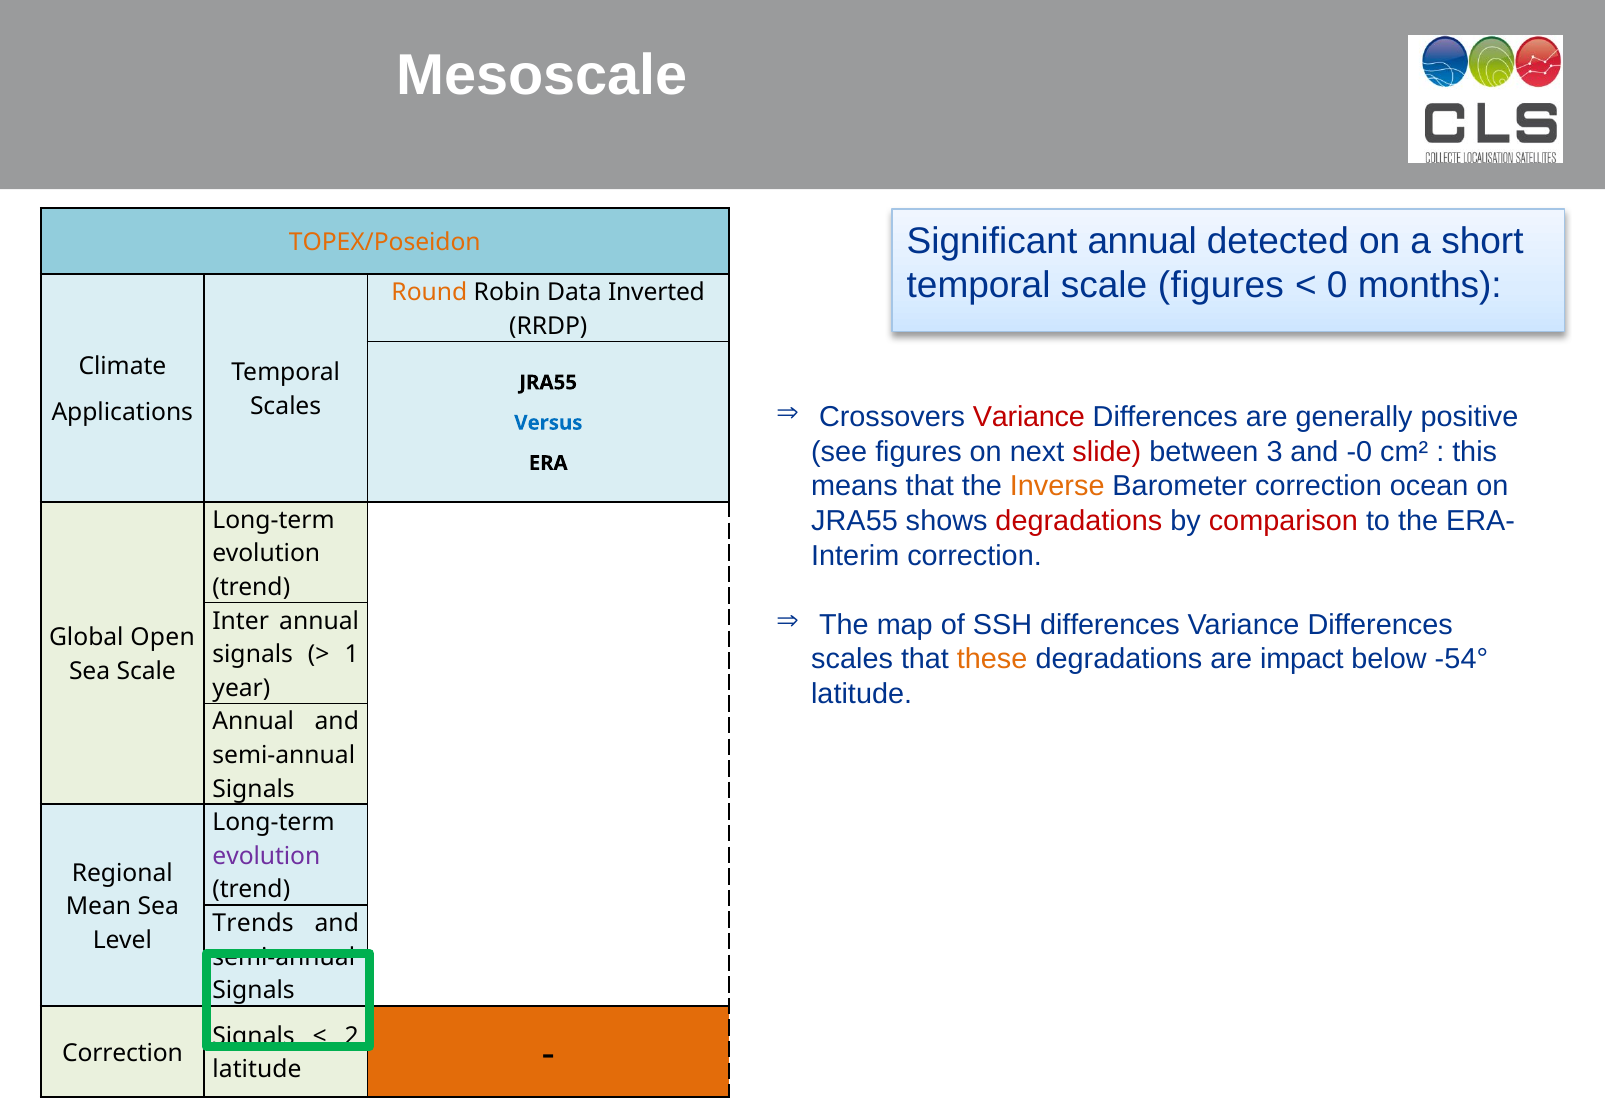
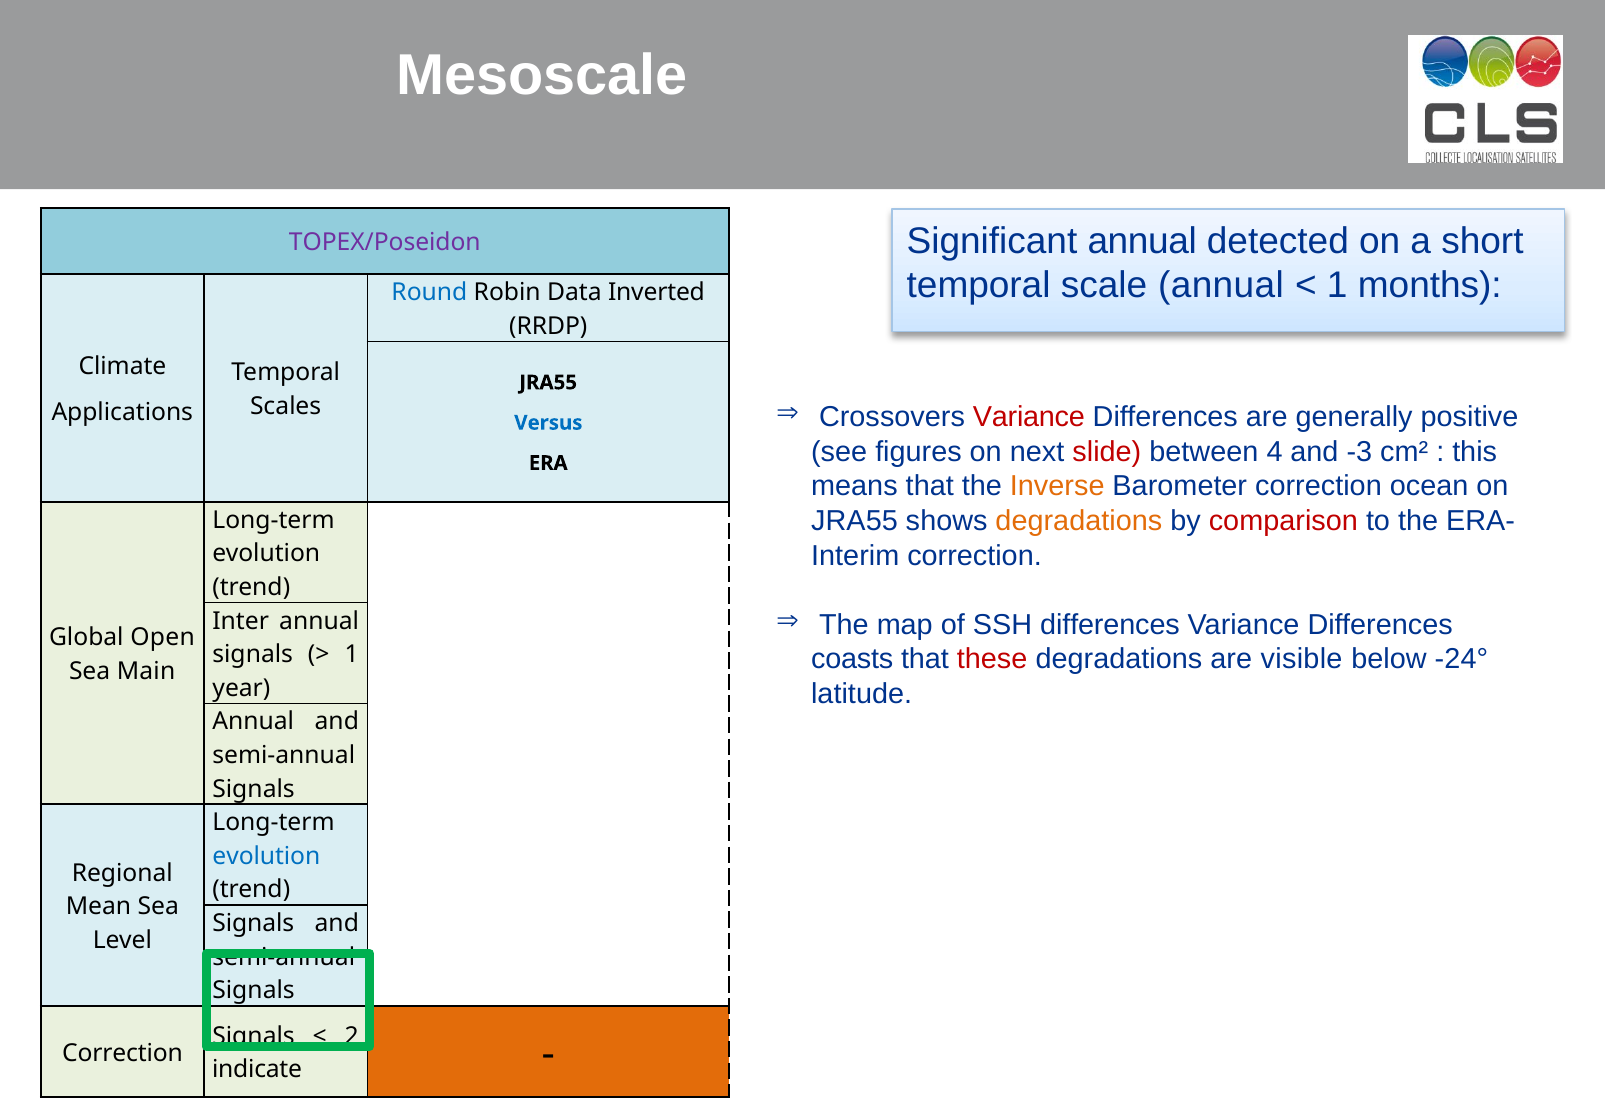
TOPEX/Poseidon colour: orange -> purple (385, 242)
scale figures: figures -> annual (1221, 286)
0: 0 -> 1 (1337, 286)
Round colour: orange -> blue (429, 293)
3: 3 -> 4 (1275, 452)
-0: -0 -> -3 (1359, 452)
degradations colour: red -> orange (1079, 521)
scales: scales -> coasts (852, 659)
these colour: orange -> red (992, 659)
impact: impact -> visible (1302, 659)
-54°: -54° -> -24° (1461, 659)
Sea Scale: Scale -> Main (146, 671)
evolution colour: purple -> blue (266, 856)
Trends: Trends -> Signals (253, 924)
latitude: latitude -> indicate (257, 1070)
